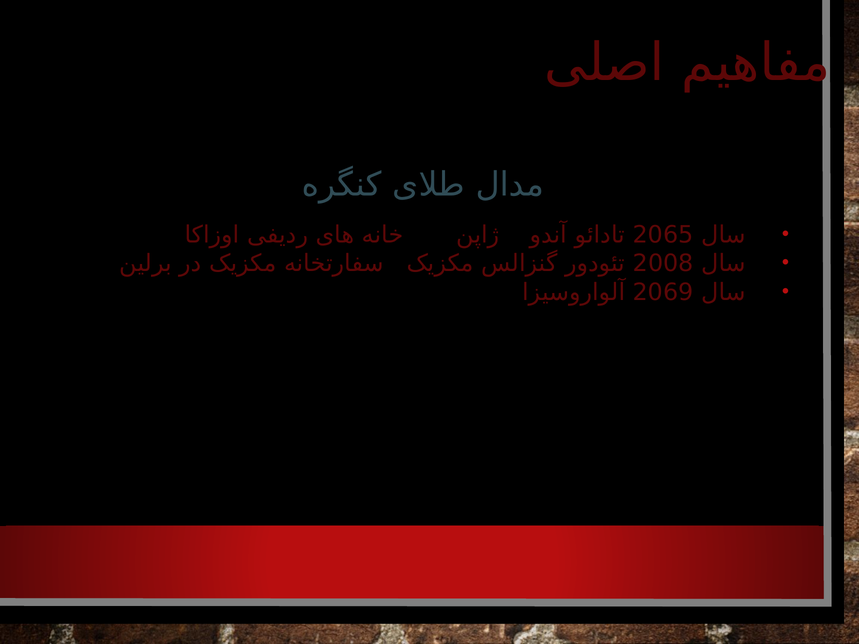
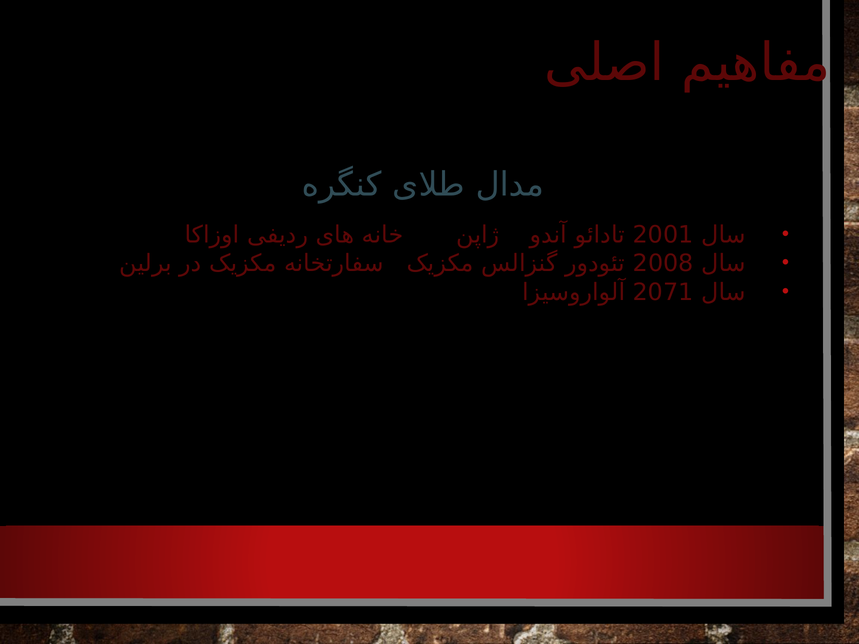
2065: 2065 -> 2001 (663, 235)
2069: 2069 -> 2071 (663, 292)
